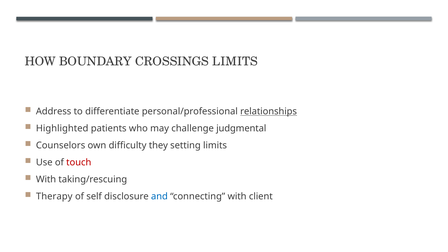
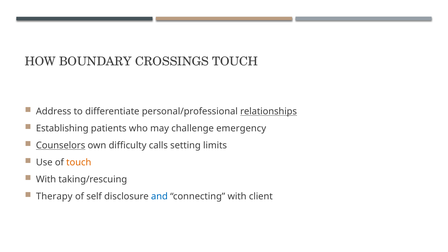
CROSSINGS LIMITS: LIMITS -> TOUCH (235, 61)
Highlighted: Highlighted -> Establishing (62, 128)
judgmental: judgmental -> emergency (241, 128)
Counselors underline: none -> present (61, 145)
they: they -> calls (158, 145)
touch colour: red -> orange (79, 162)
